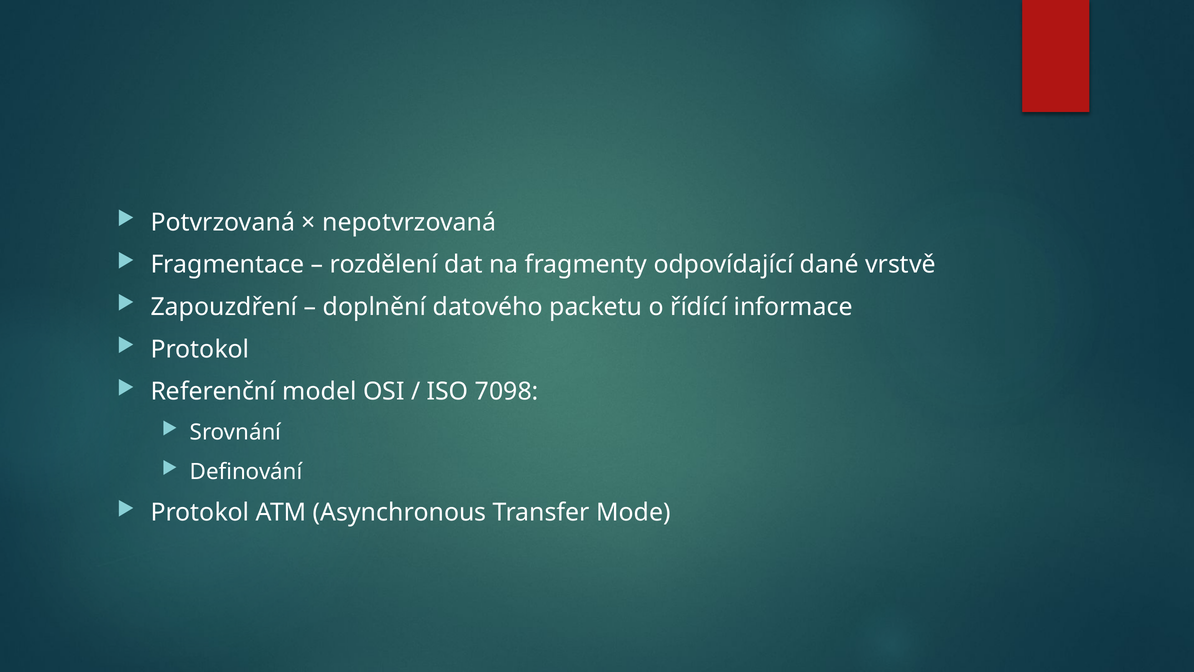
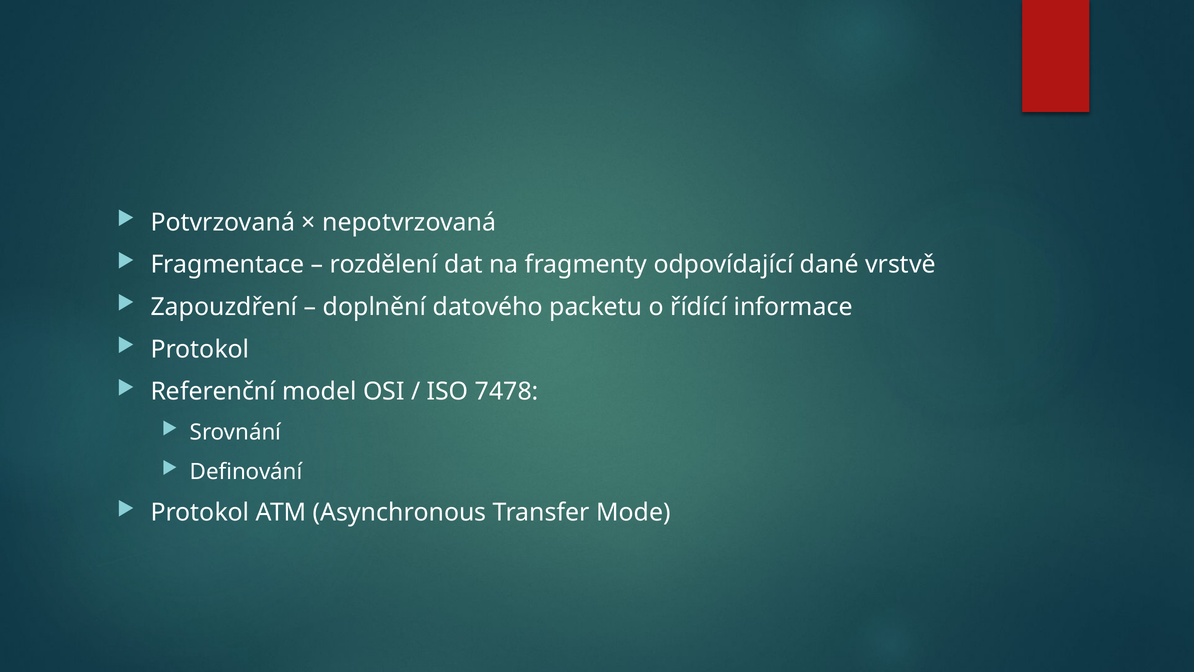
7098: 7098 -> 7478 (507, 391)
